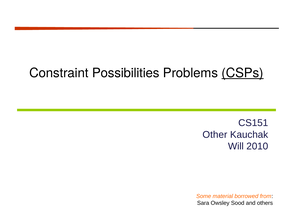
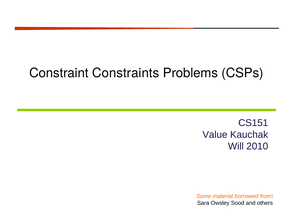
Possibilities: Possibilities -> Constraints (126, 73)
CSPs underline: present -> none (243, 73)
Other: Other -> Value (215, 134)
